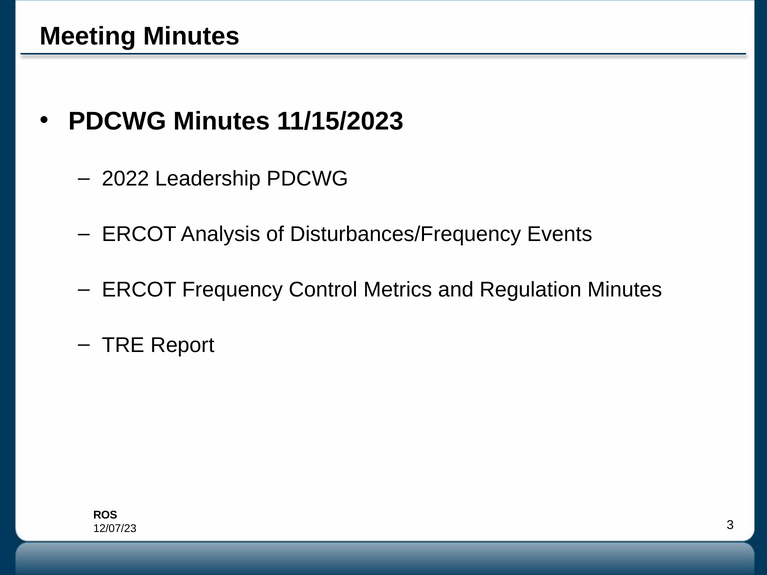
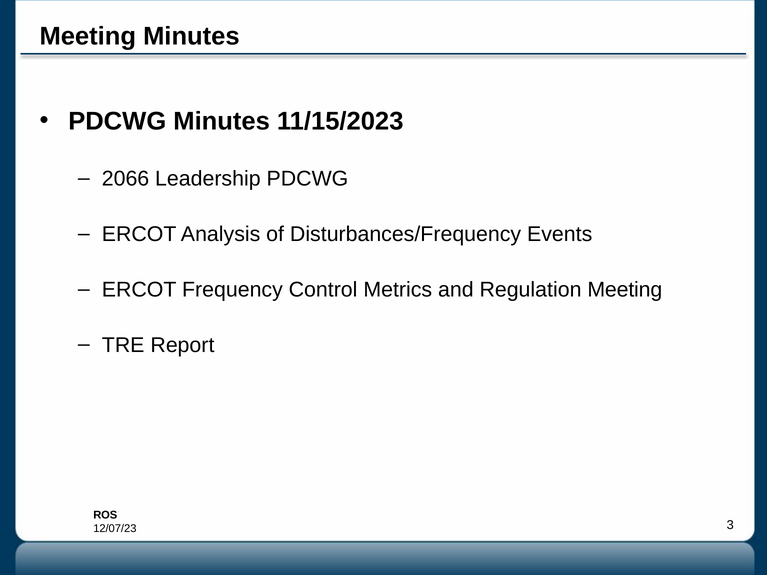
2022: 2022 -> 2066 (126, 179)
Regulation Minutes: Minutes -> Meeting (625, 290)
